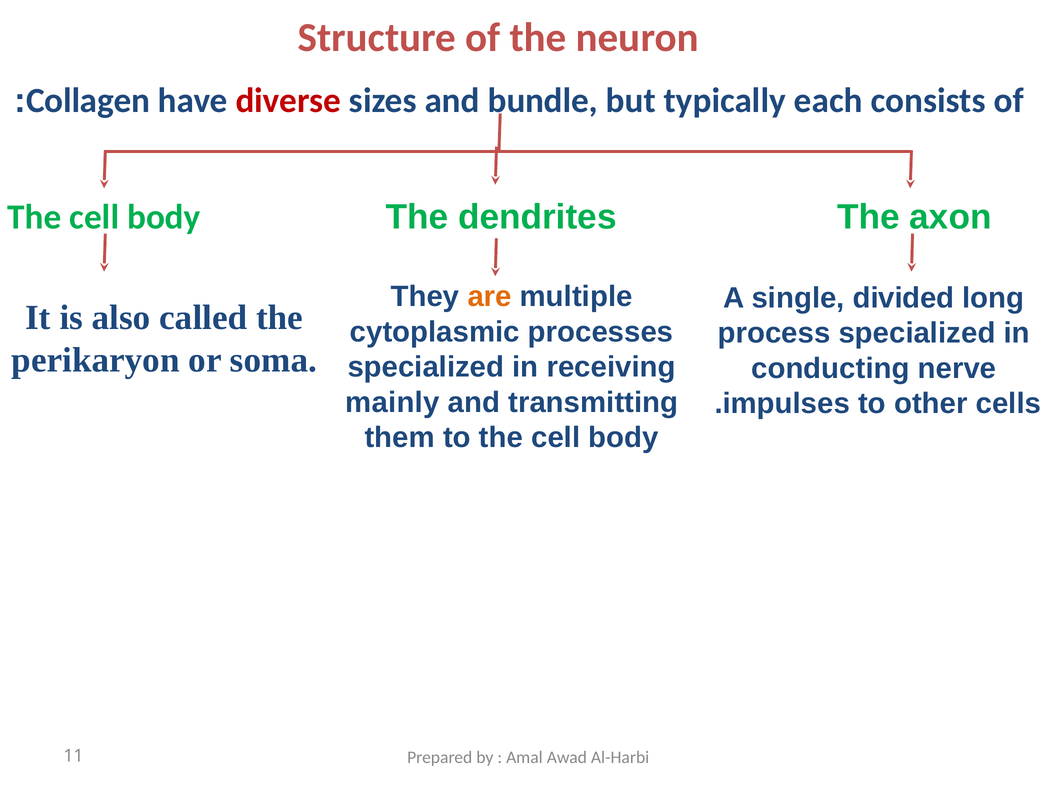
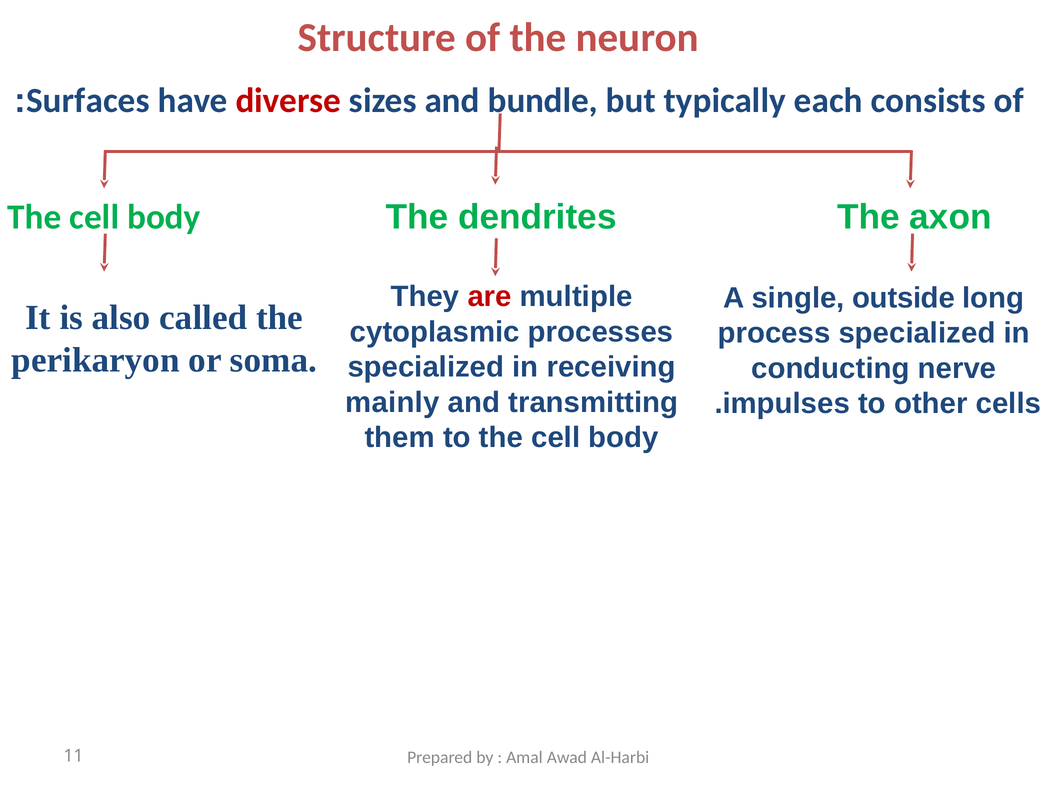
Collagen: Collagen -> Surfaces (88, 101)
are colour: orange -> red (490, 296)
divided: divided -> outside (904, 298)
